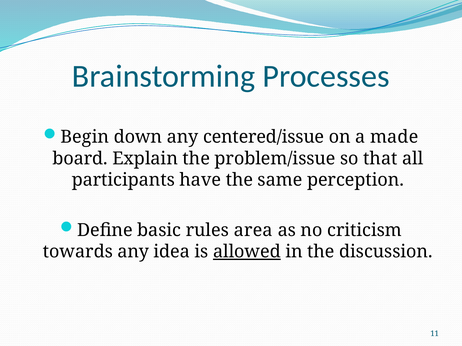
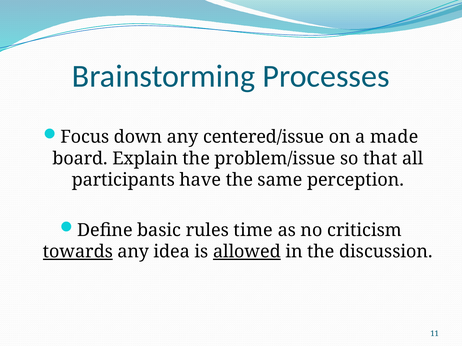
Begin: Begin -> Focus (85, 137)
area: area -> time (253, 230)
towards underline: none -> present (78, 252)
